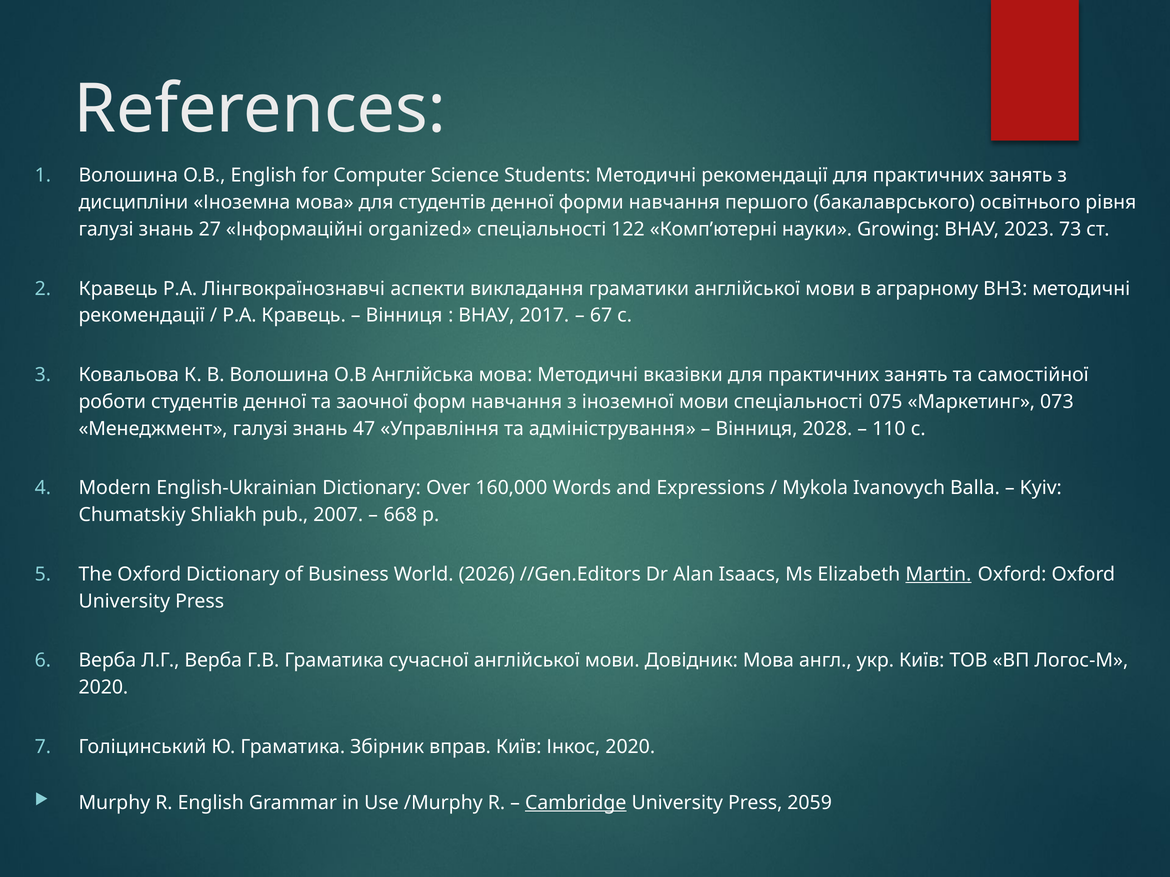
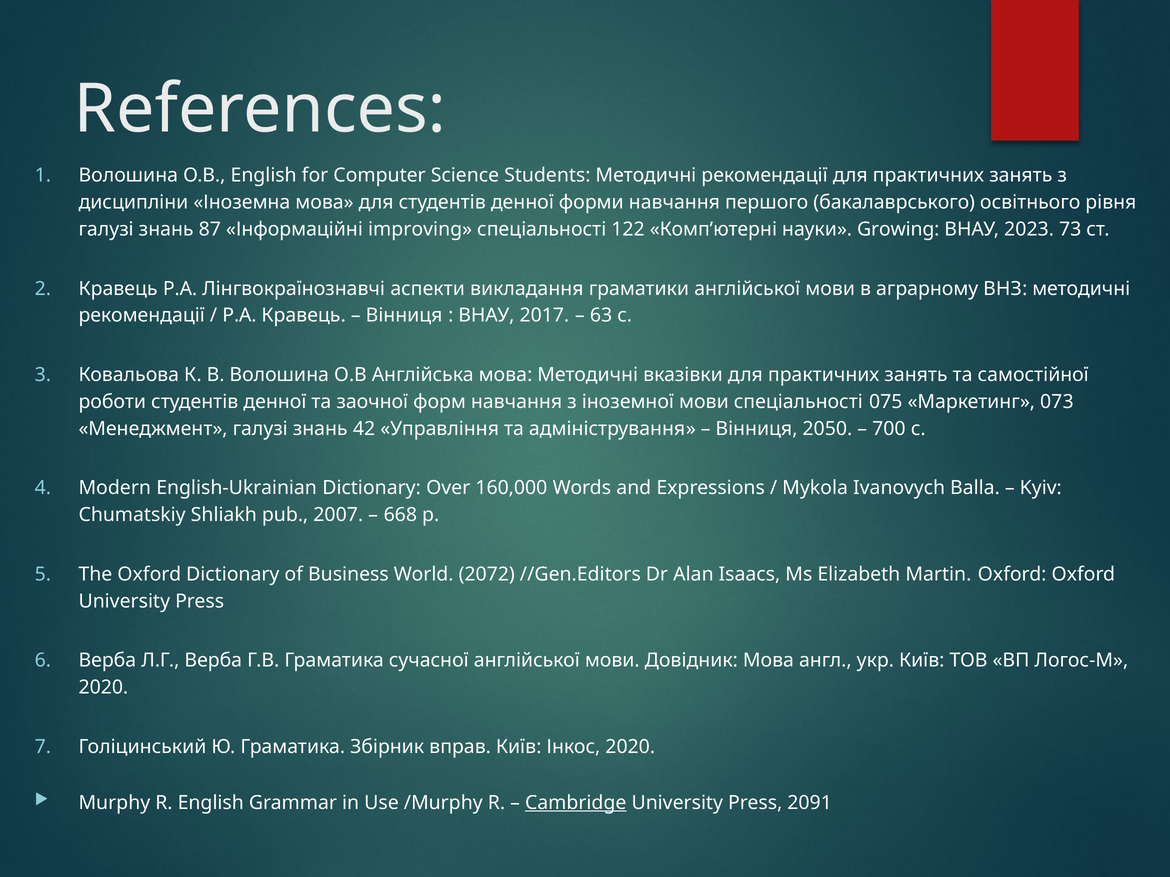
27: 27 -> 87 (210, 229)
organized: organized -> improving (420, 229)
67: 67 -> 63 (601, 316)
47: 47 -> 42 (364, 429)
2028: 2028 -> 2050 (827, 429)
110: 110 -> 700 (889, 429)
2026: 2026 -> 2072 (487, 575)
Martin underline: present -> none (938, 575)
2059: 2059 -> 2091 (810, 803)
